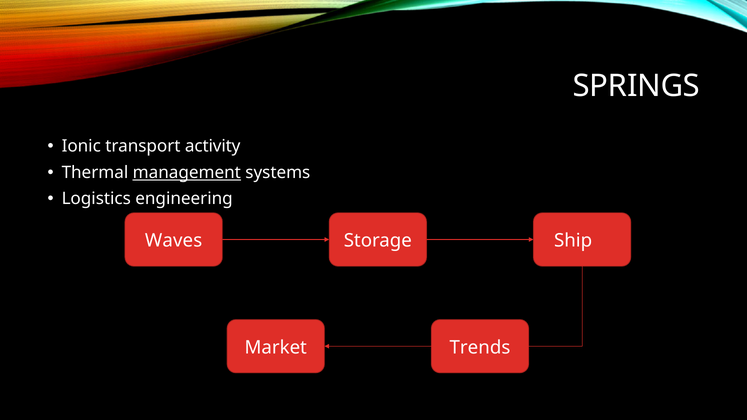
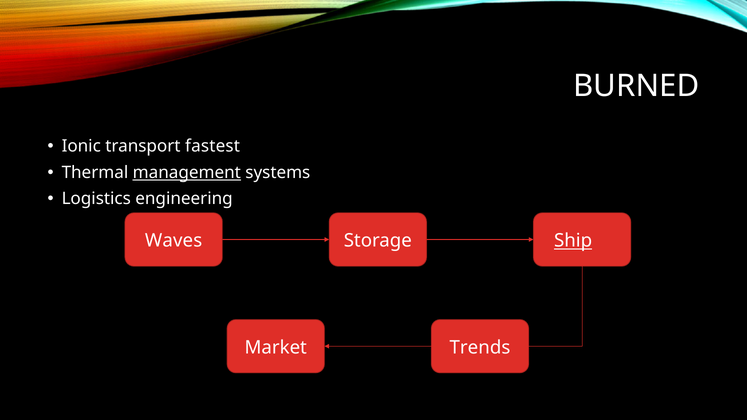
SPRINGS: SPRINGS -> BURNED (636, 86)
activity: activity -> fastest (213, 146)
Ship underline: none -> present (573, 241)
